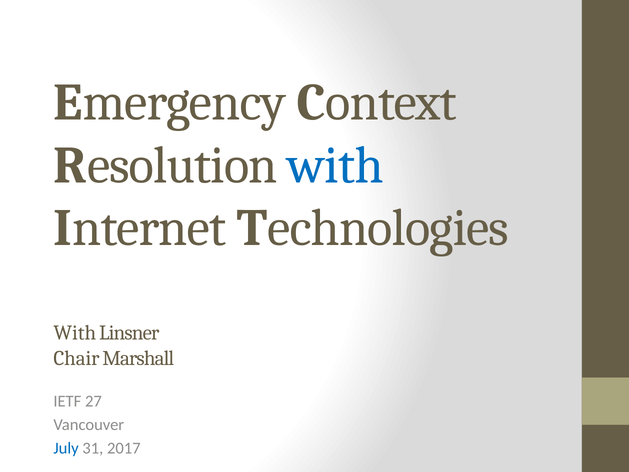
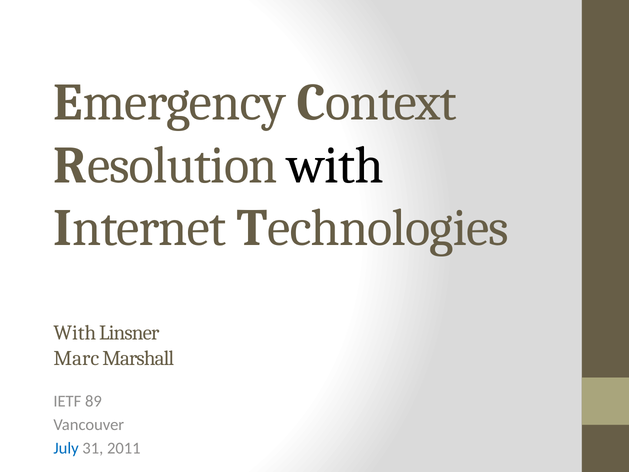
with colour: blue -> black (336, 165)
Chair: Chair -> Marc (76, 358)
27: 27 -> 89 (93, 401)
2017: 2017 -> 2011 (124, 448)
